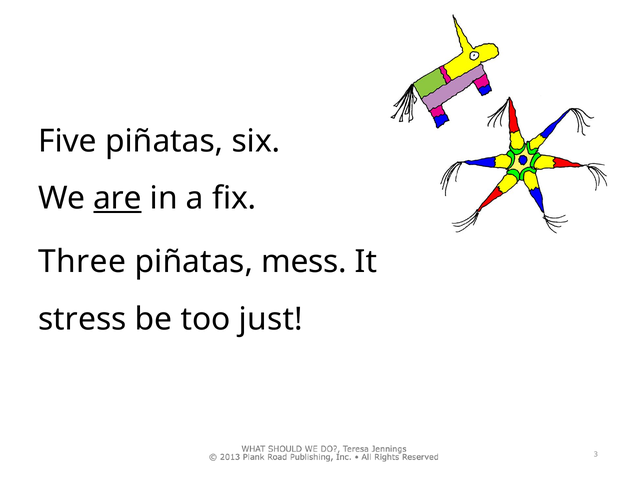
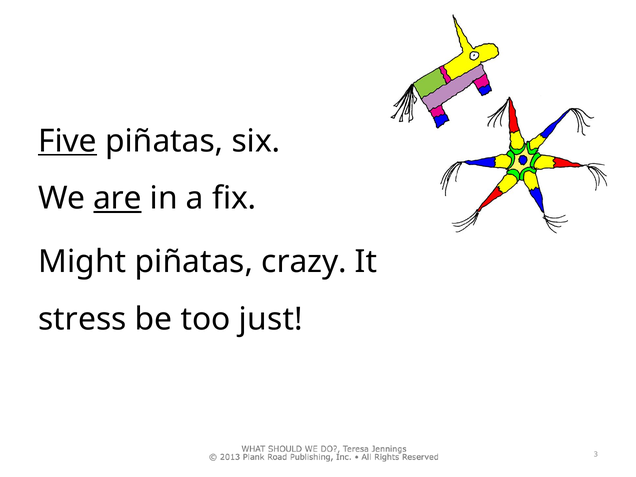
Five underline: none -> present (68, 141)
Three: Three -> Might (82, 262)
mess: mess -> crazy (304, 262)
